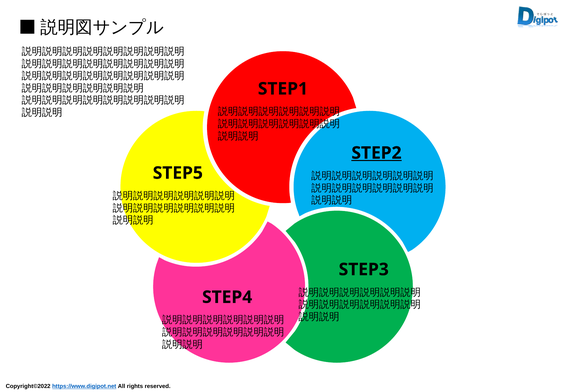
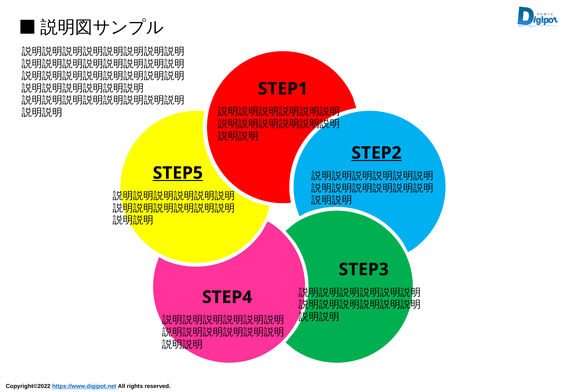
STEP5 underline: none -> present (178, 173)
